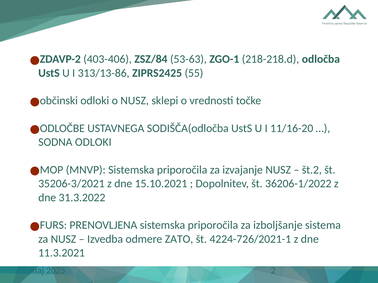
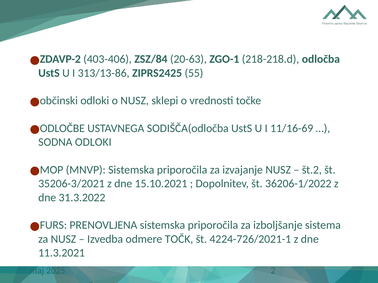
53-63: 53-63 -> 20-63 (188, 59)
11/16-20: 11/16-20 -> 11/16-69 (292, 129)
ZATO: ZATO -> TOČK (179, 239)
